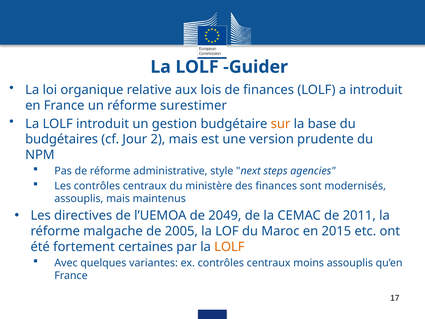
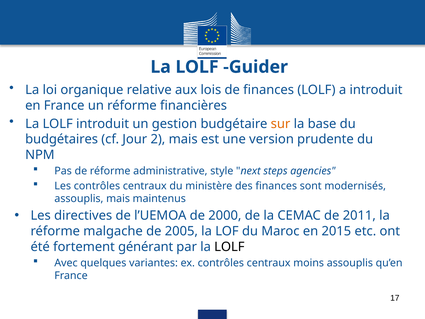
surestimer: surestimer -> financières (194, 105)
2049: 2049 -> 2000 (225, 215)
certaines: certaines -> générant (146, 247)
LOLF colour: orange -> black (229, 247)
